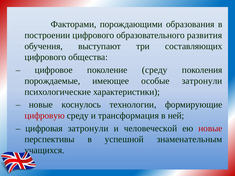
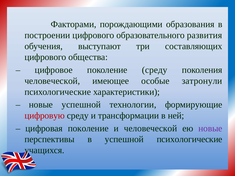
порождаемые: порождаемые -> человеческой (52, 81)
новые коснулось: коснулось -> успешной (81, 105)
трансформация: трансформация -> трансформации (129, 116)
цифровая затронули: затронули -> поколение (88, 129)
новые colour: red -> purple (210, 129)
успешной знаменательным: знаменательным -> психологические (190, 140)
